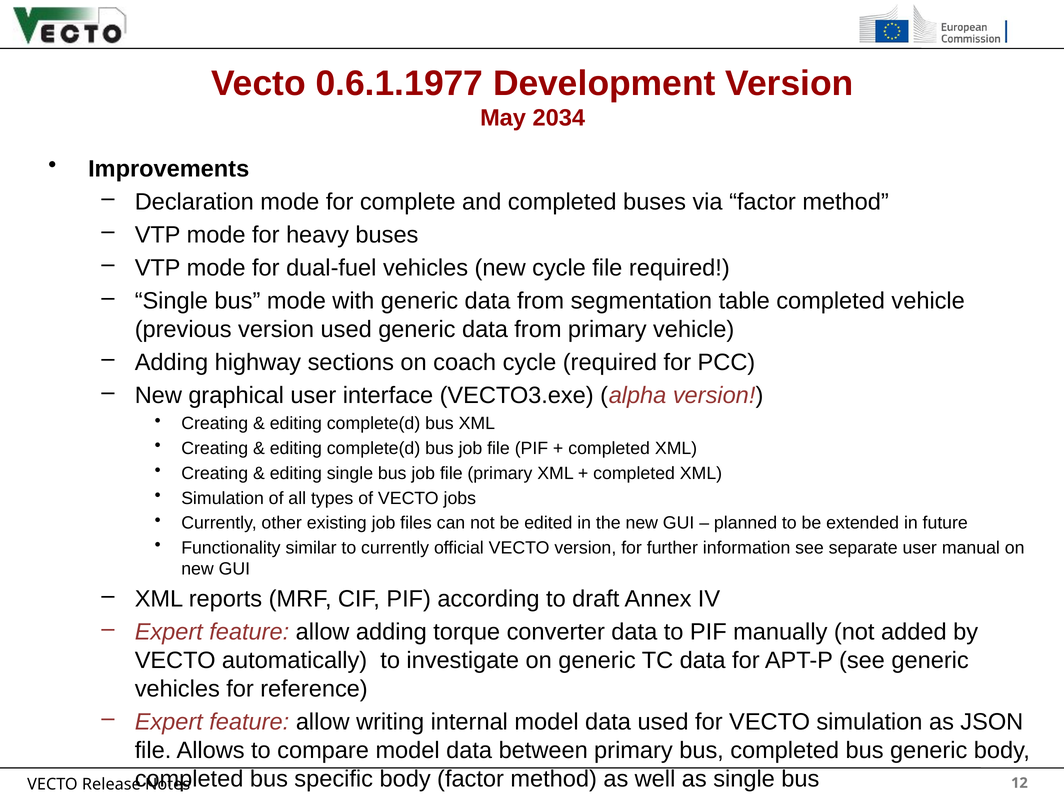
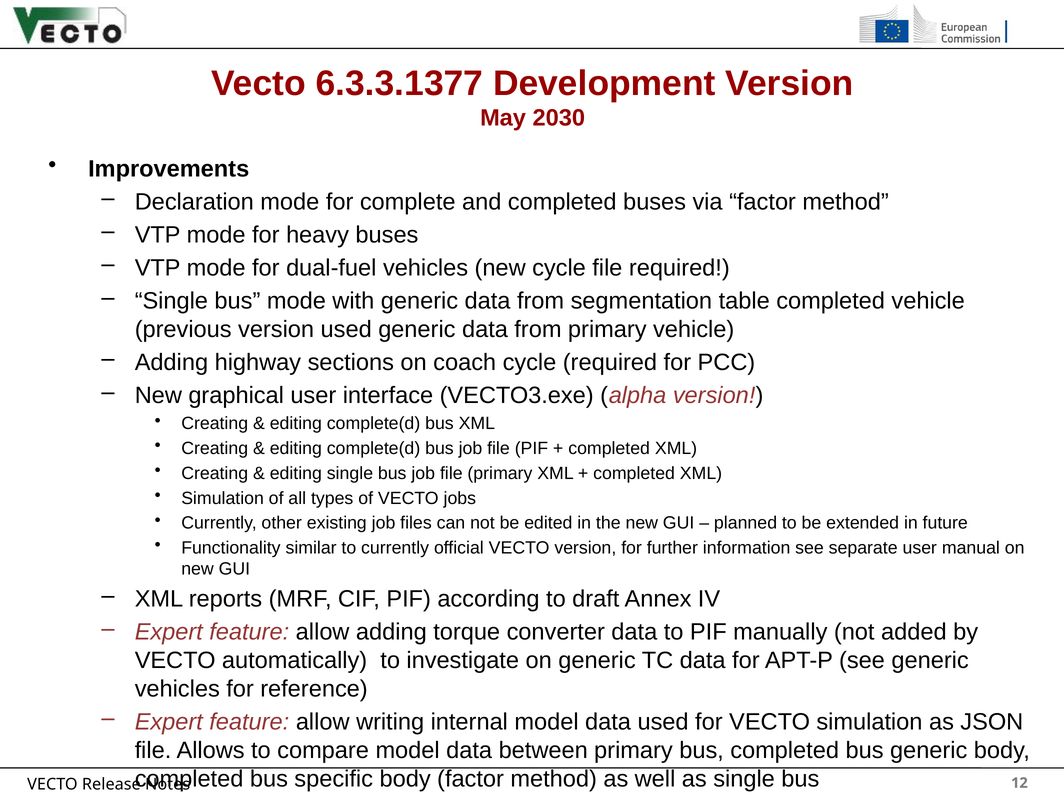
0.6.1.1977: 0.6.1.1977 -> 6.3.3.1377 (399, 83)
2034: 2034 -> 2030 (559, 118)
